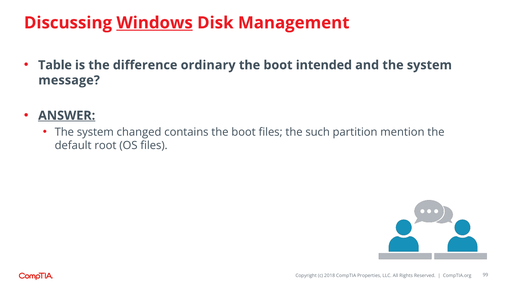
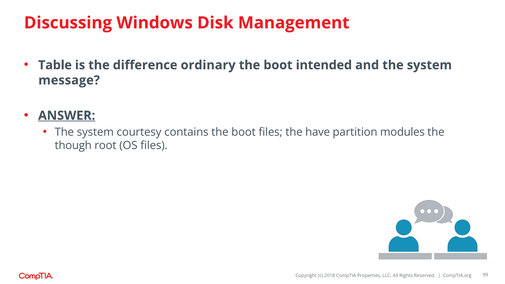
Windows underline: present -> none (155, 23)
changed: changed -> courtesy (139, 132)
such: such -> have (318, 132)
mention: mention -> modules (402, 132)
default: default -> though (73, 146)
